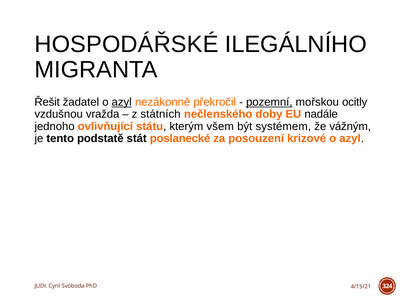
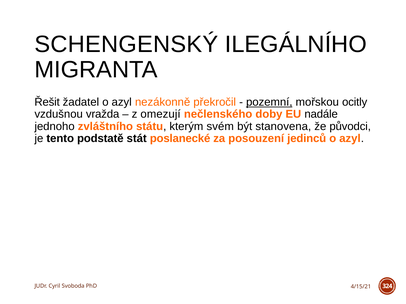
HOSPODÁŘSKÉ: HOSPODÁŘSKÉ -> SCHENGENSKÝ (126, 44)
azyl underline: present -> none (122, 102)
státních: státních -> omezují (161, 114)
ovlivňující: ovlivňující -> zvláštního (105, 127)
všem: všem -> svém (220, 127)
systémem: systémem -> stanovena (283, 127)
vážným: vážným -> původci (350, 127)
krizové: krizové -> jedinců (307, 139)
